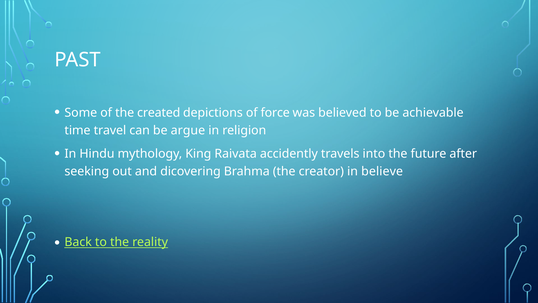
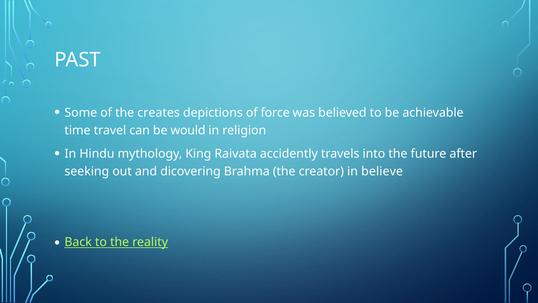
created: created -> creates (159, 113)
argue: argue -> would (188, 130)
